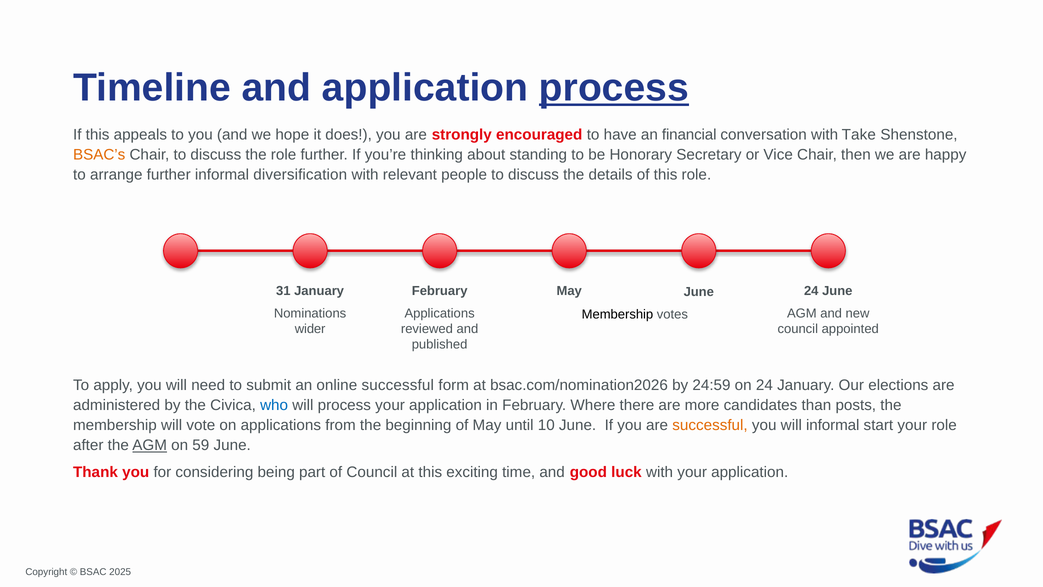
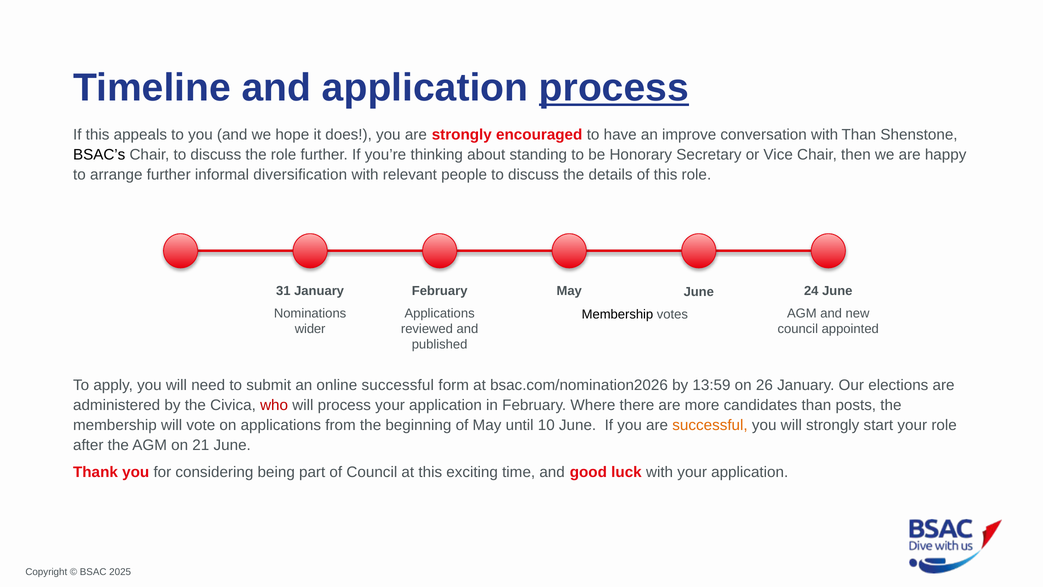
financial: financial -> improve (689, 134)
with Take: Take -> Than (859, 134)
BSAC’s colour: orange -> black (99, 155)
24:59: 24:59 -> 13:59 (711, 385)
on 24: 24 -> 26 (764, 385)
who colour: blue -> red (274, 405)
will informal: informal -> strongly (833, 425)
AGM underline: present -> none (150, 445)
59: 59 -> 21 (201, 445)
